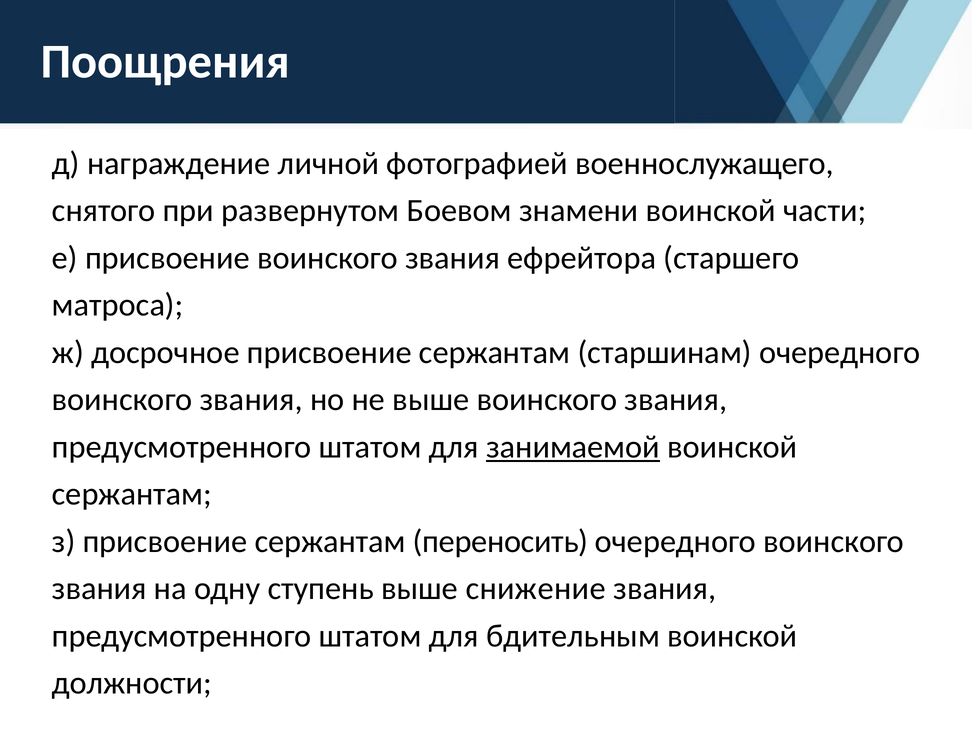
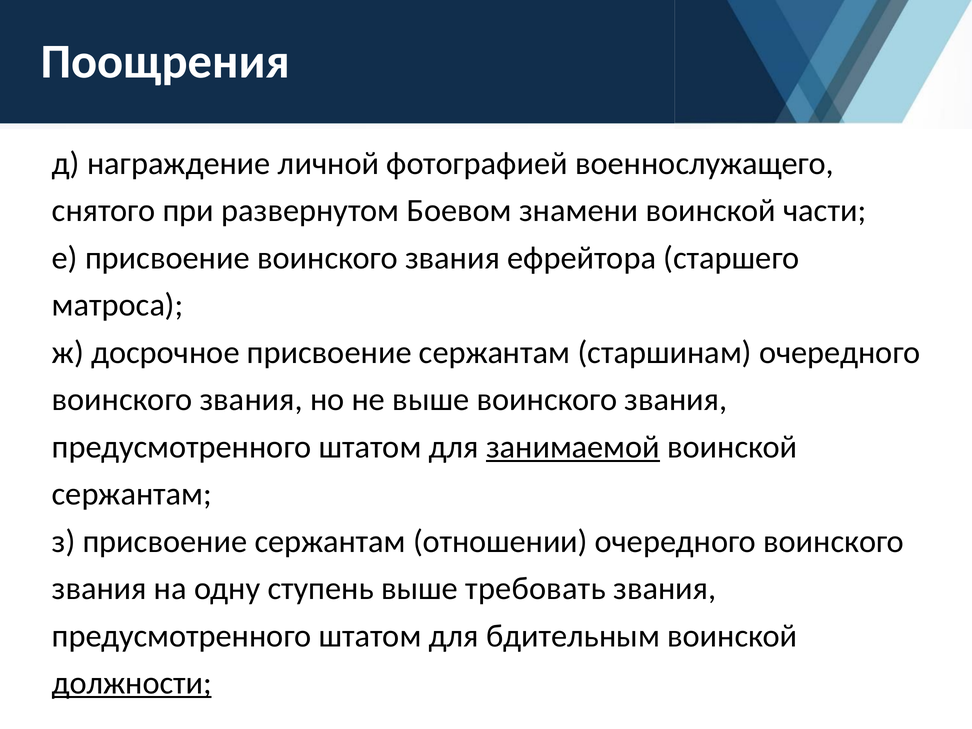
переносить: переносить -> отношении (500, 541)
снижение: снижение -> требовать (536, 589)
должности underline: none -> present (132, 683)
